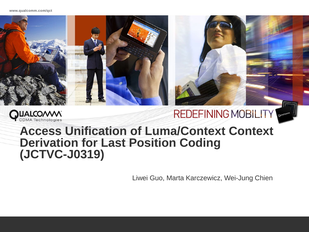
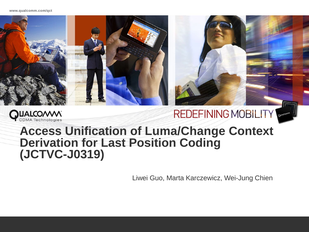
Luma/Context: Luma/Context -> Luma/Change (185, 131)
